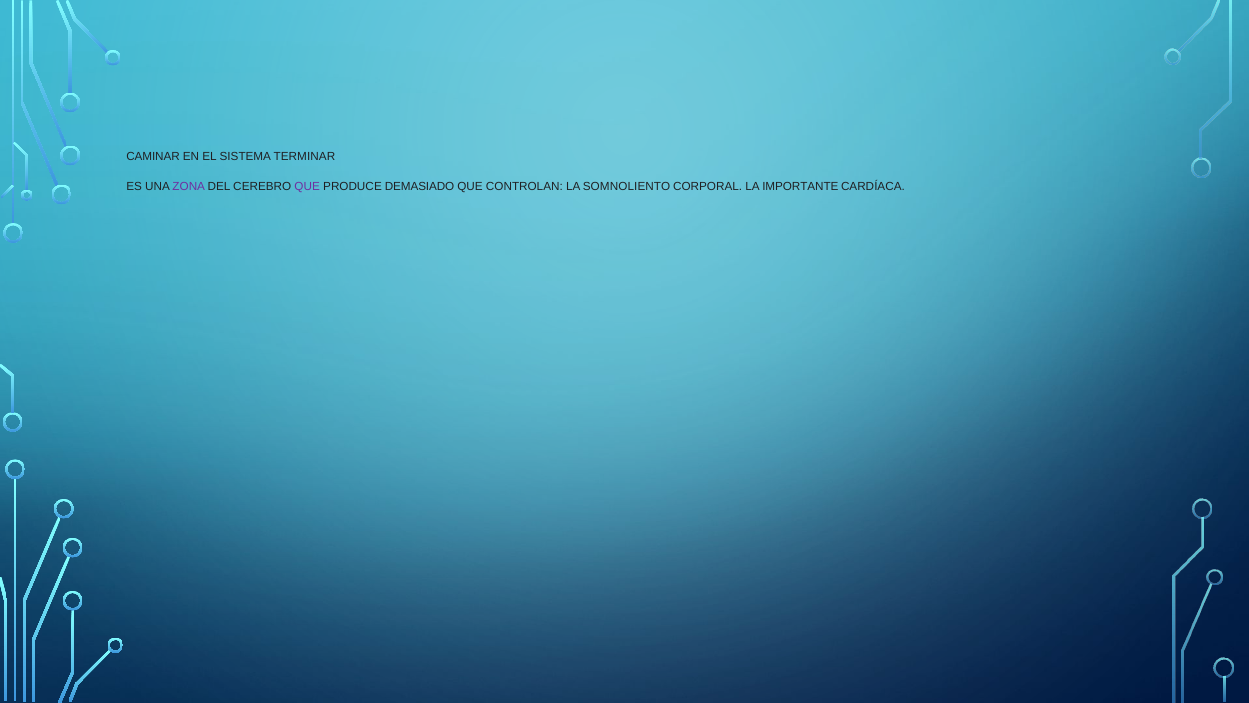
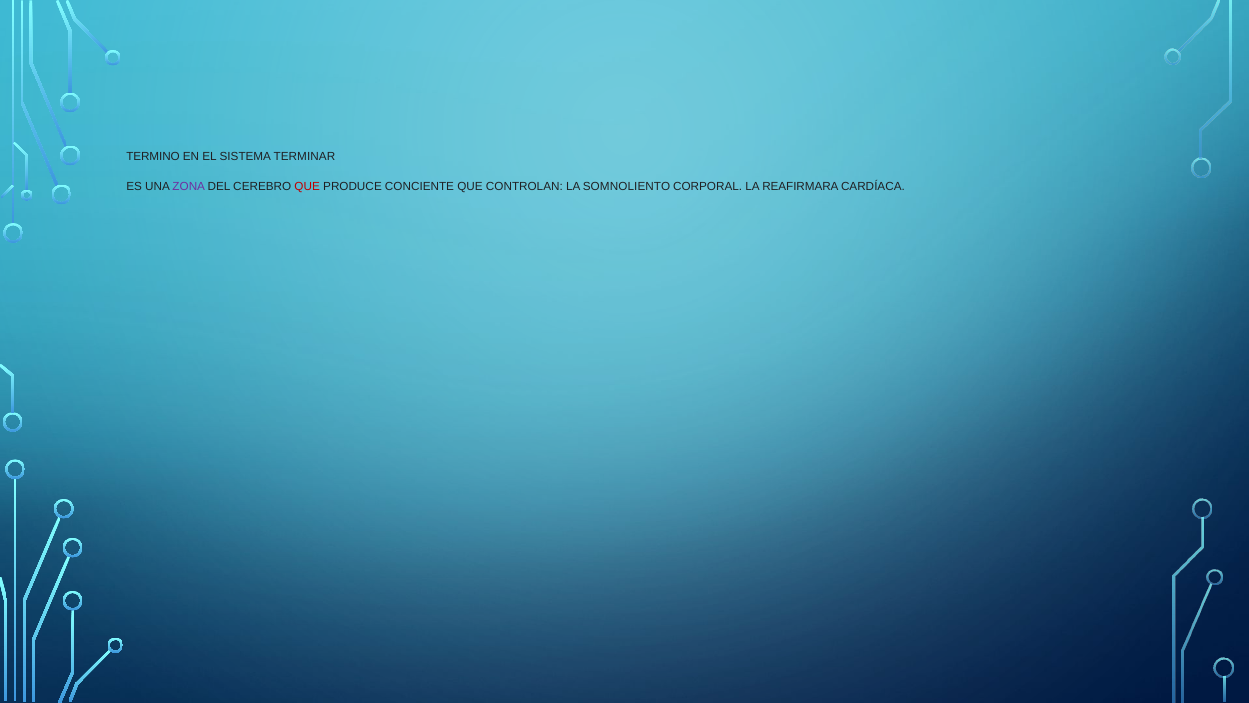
CAMINAR: CAMINAR -> TERMINO (153, 157)
QUE colour: purple -> red (307, 187)
DEMASIADO: DEMASIADO -> CONCIENTE (419, 187)
IMPORTANTE: IMPORTANTE -> REAFIRMARA (800, 187)
